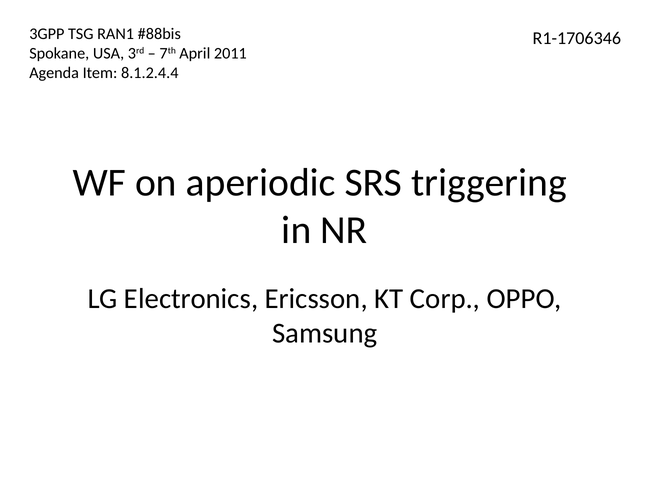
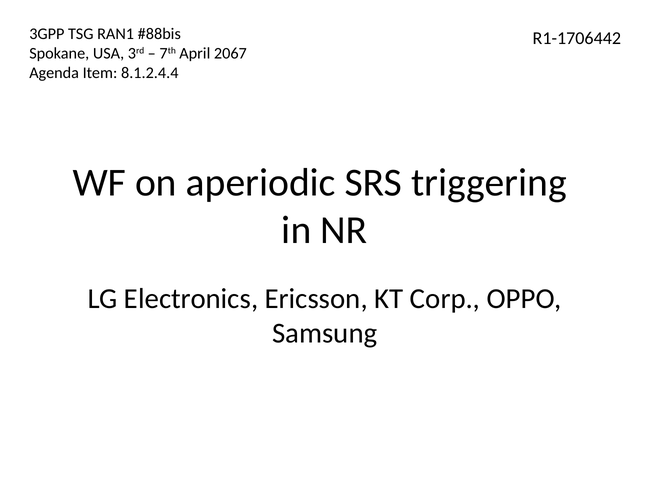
R1-1706346: R1-1706346 -> R1-1706442 (577, 38)
2011: 2011 -> 2067 (230, 53)
